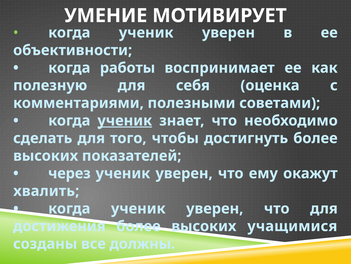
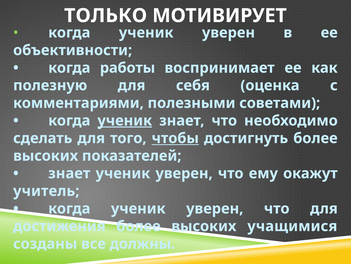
УМЕНИЕ: УМЕНИЕ -> ТОЛЬКО (106, 16)
чтобы underline: none -> present (175, 138)
через: через -> знает (69, 173)
хвалить: хвалить -> учитель (46, 191)
